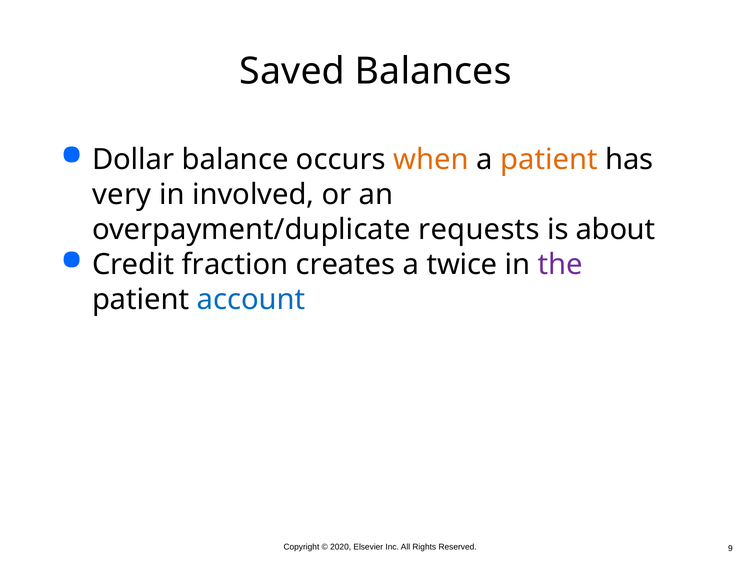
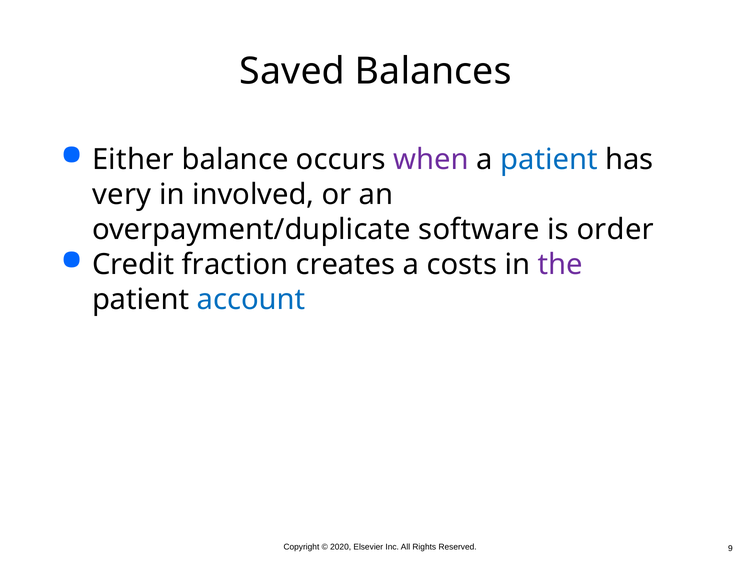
Dollar: Dollar -> Either (133, 160)
when colour: orange -> purple (431, 160)
patient colour: orange -> blue (549, 160)
requests: requests -> software (479, 230)
about: about -> order (615, 230)
twice: twice -> costs (462, 265)
